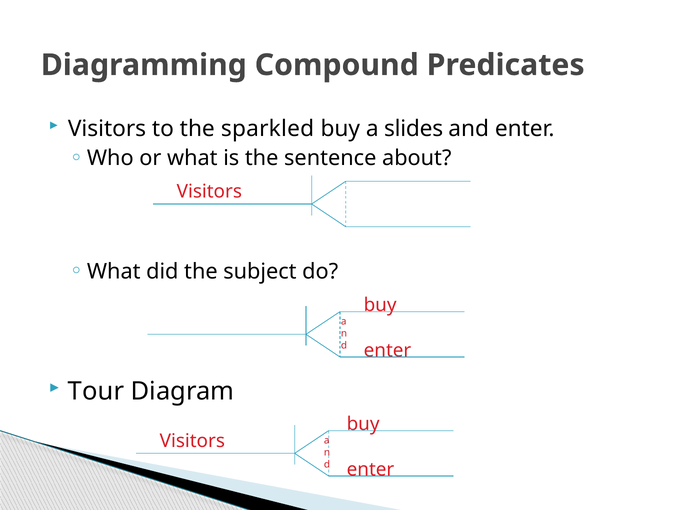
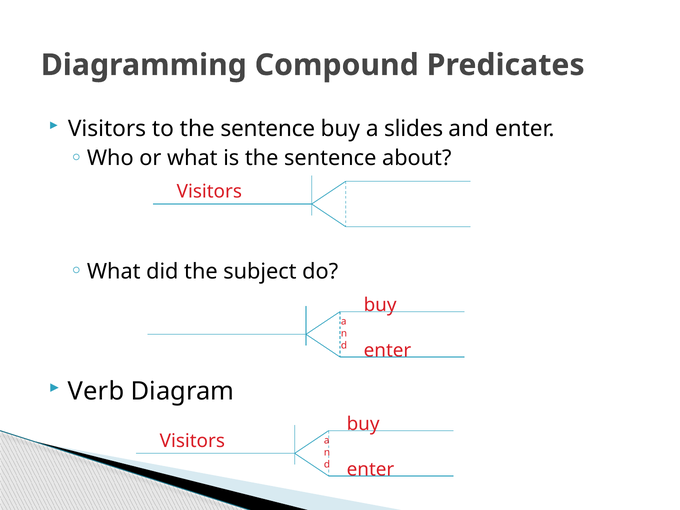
to the sparkled: sparkled -> sentence (268, 129)
Tour: Tour -> Verb (96, 391)
